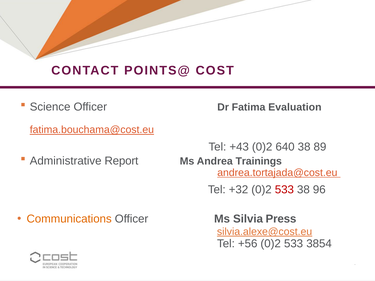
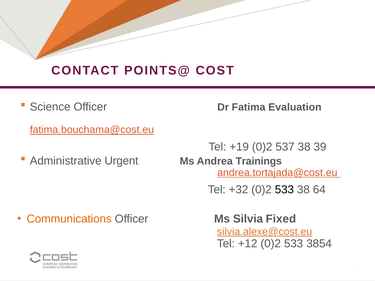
+43: +43 -> +19 (239, 147)
640: 640 -> 537 (285, 147)
89: 89 -> 39 (320, 147)
Report: Report -> Urgent (121, 161)
533 colour: red -> black (284, 190)
96: 96 -> 64 (319, 190)
Press: Press -> Fixed (281, 219)
+56: +56 -> +12 (248, 244)
